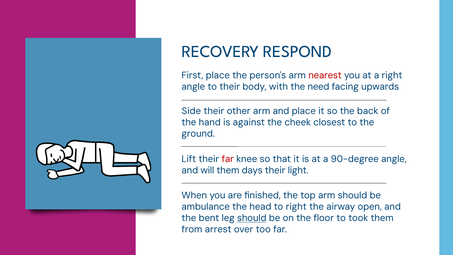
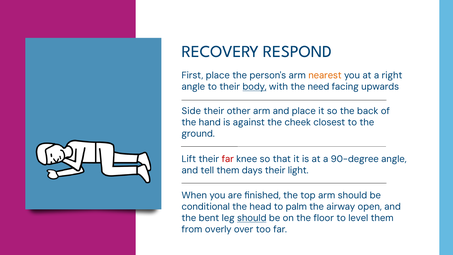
nearest colour: red -> orange (325, 75)
body underline: none -> present (255, 87)
will: will -> tell (207, 170)
ambulance: ambulance -> conditional (206, 207)
to right: right -> palm (296, 207)
took: took -> level (358, 218)
arrest: arrest -> overly (218, 229)
